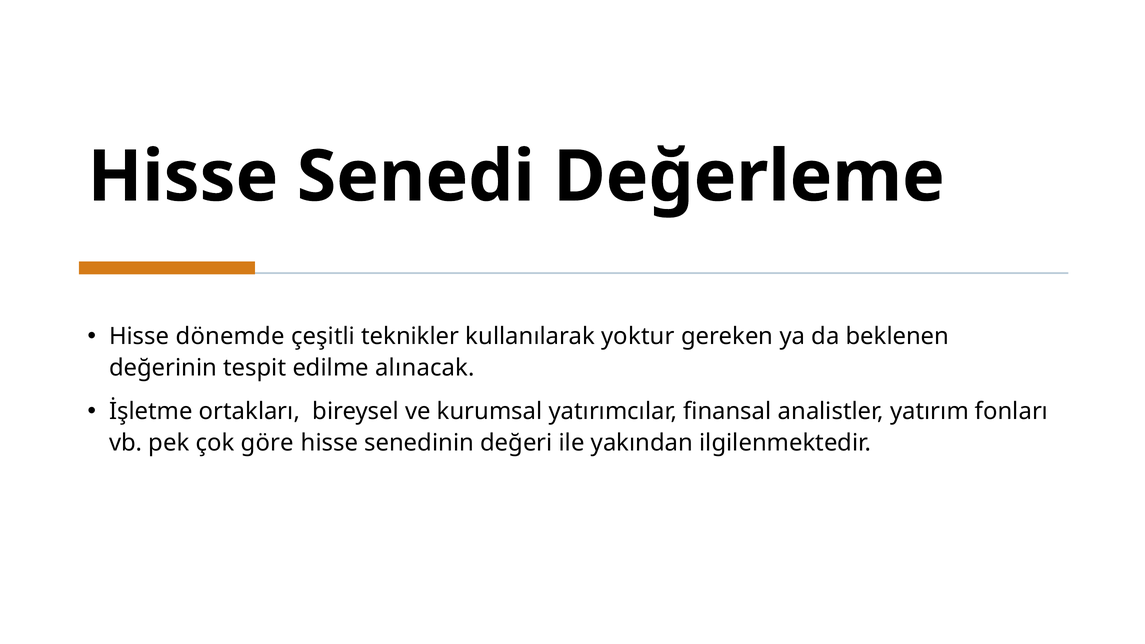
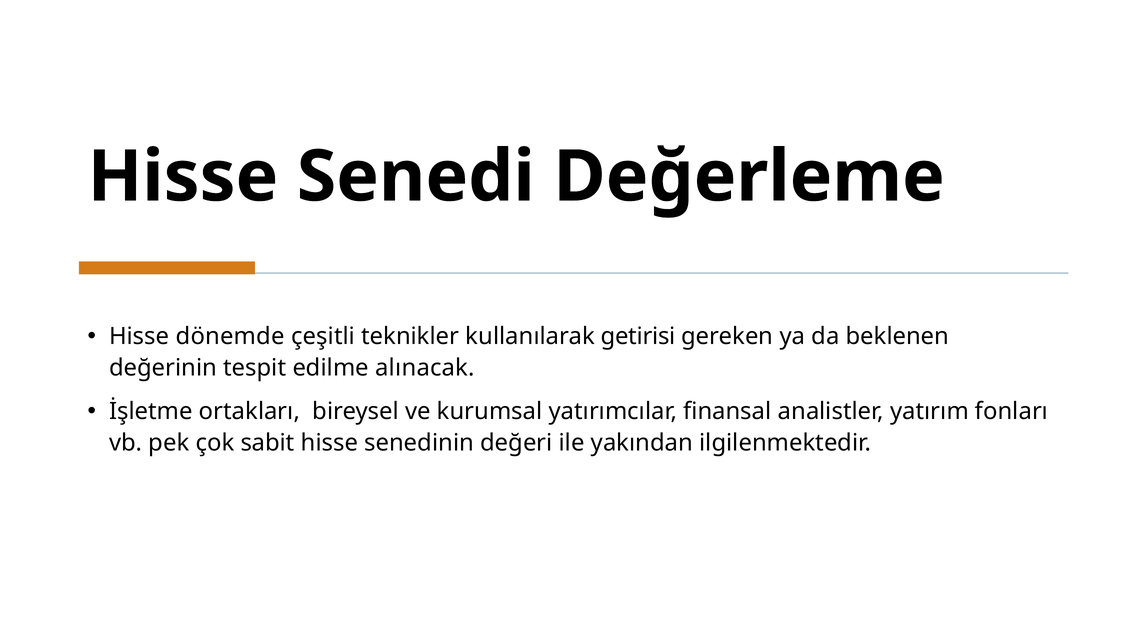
yoktur: yoktur -> getirisi (638, 337)
göre: göre -> sabit (268, 443)
